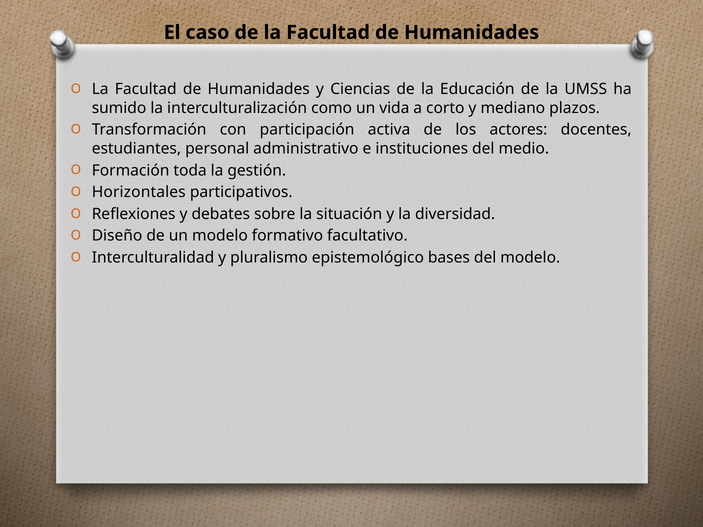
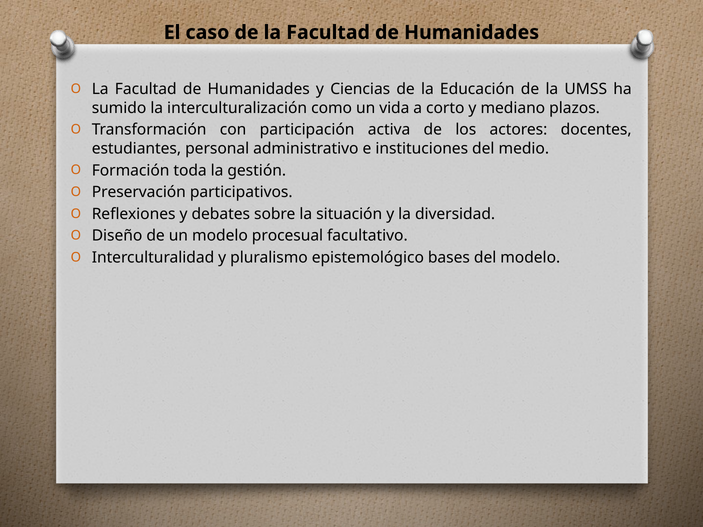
Horizontales: Horizontales -> Preservación (139, 192)
formativo: formativo -> procesual (287, 236)
